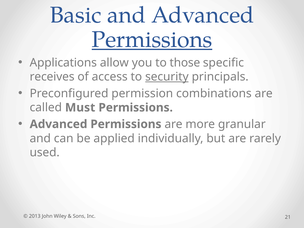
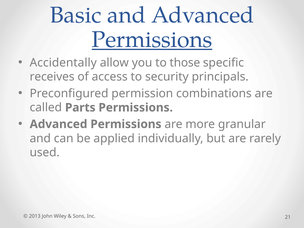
Applications: Applications -> Accidentally (63, 63)
security underline: present -> none (167, 77)
Must: Must -> Parts (80, 108)
